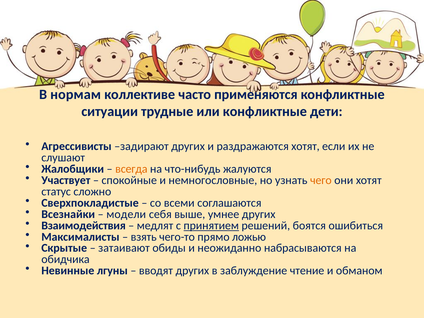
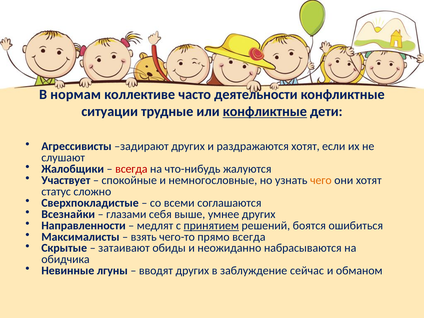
применяются: применяются -> деятельности (256, 95)
конфликтные underline: none -> present (265, 112)
всегда colour: orange -> red (131, 169)
модели: модели -> глазами (126, 214)
Взаимодействия: Взаимодействия -> Направленности (83, 225)
прямо ложью: ложью -> всегда (249, 237)
чтение: чтение -> сейчас (307, 271)
